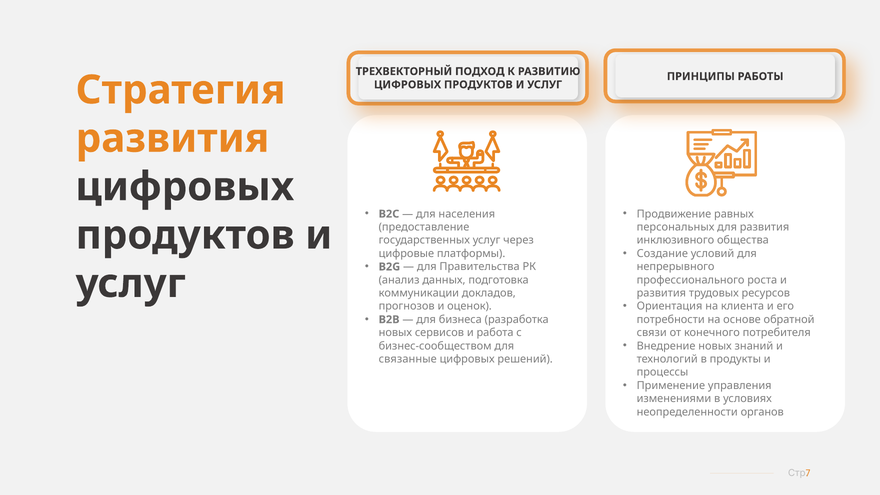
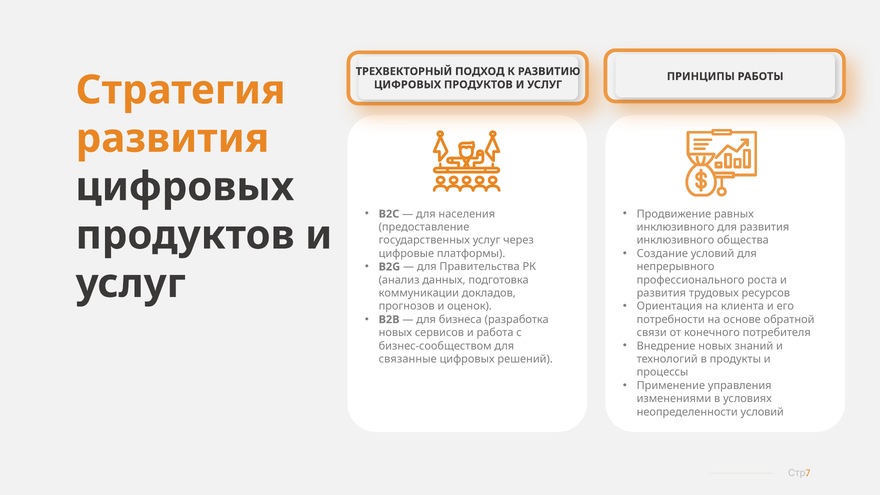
персональных: персональных -> инклюзивного (676, 227)
неопределенности органов: органов -> условий (762, 412)
